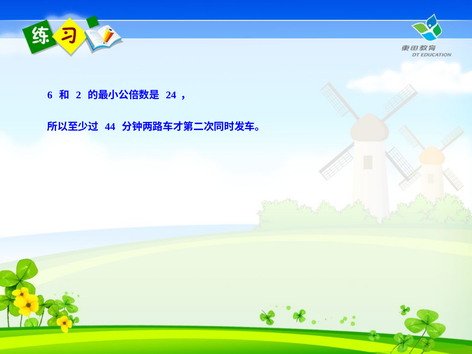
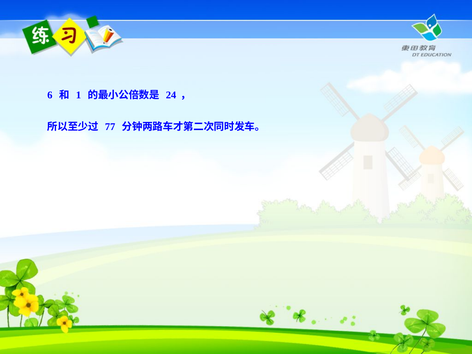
2: 2 -> 1 (79, 95)
44: 44 -> 77 (110, 127)
